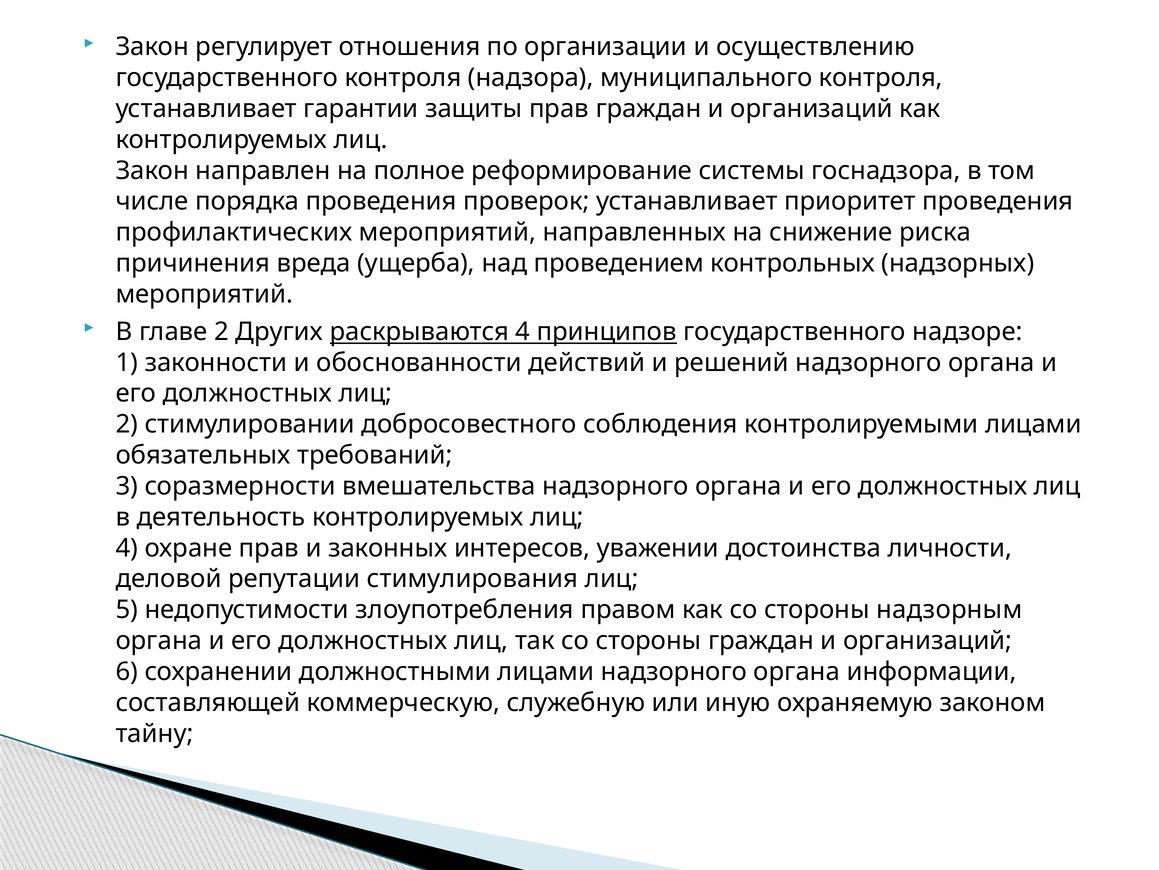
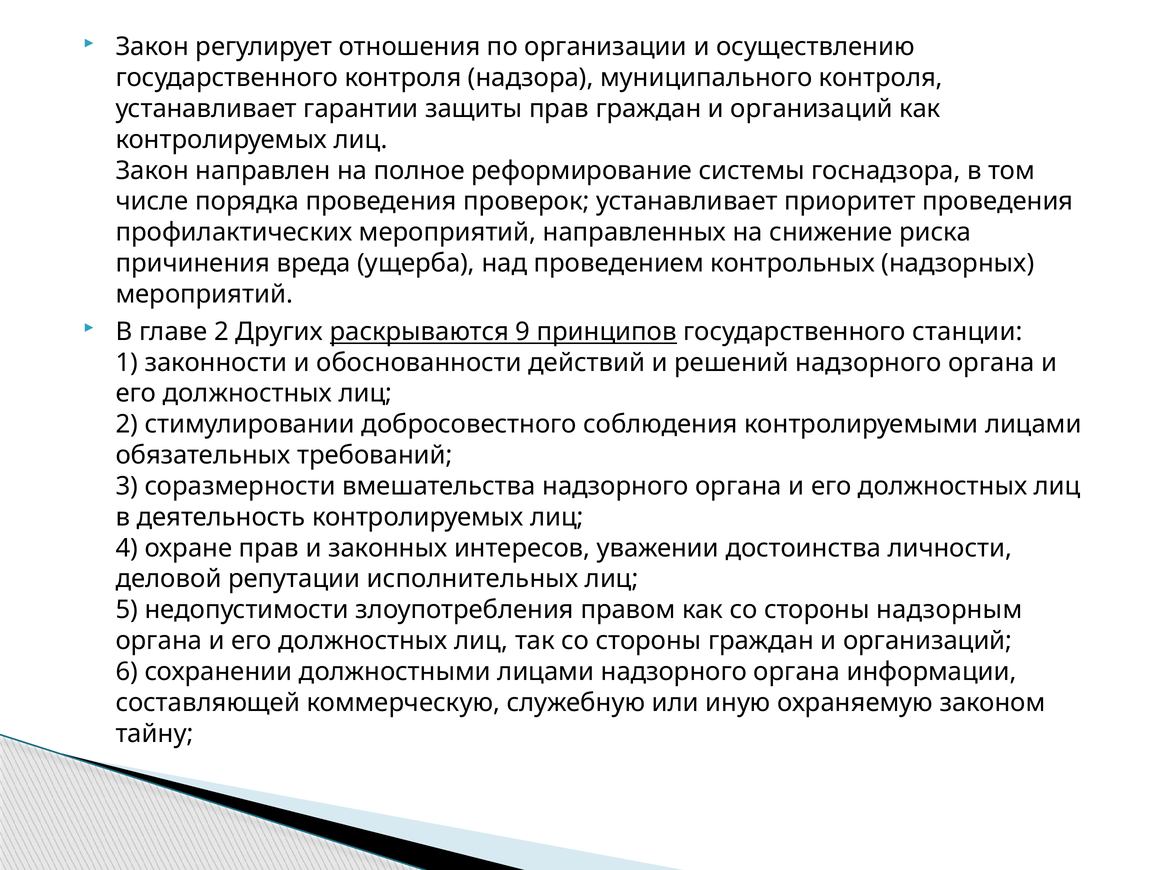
раскрываются 4: 4 -> 9 (523, 331)
надзоре: надзоре -> станции (968, 331)
стимулирования: стимулирования -> исполнительных (472, 578)
